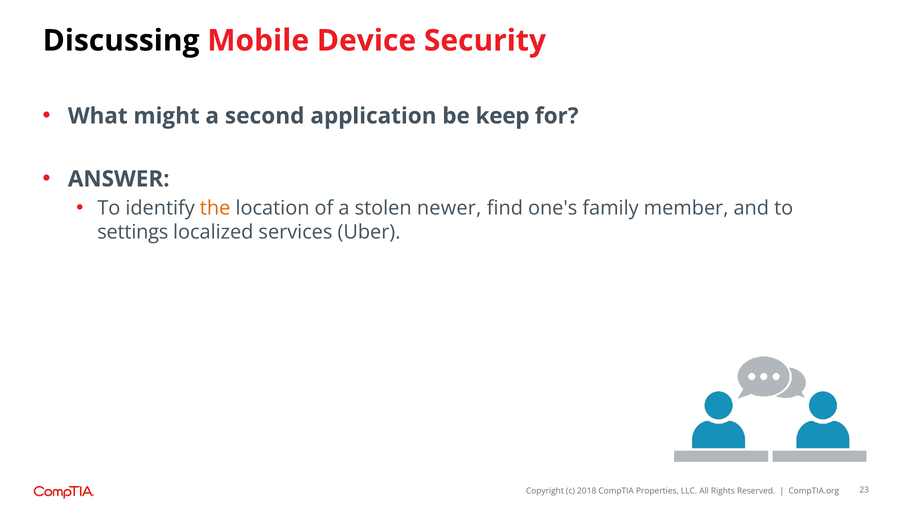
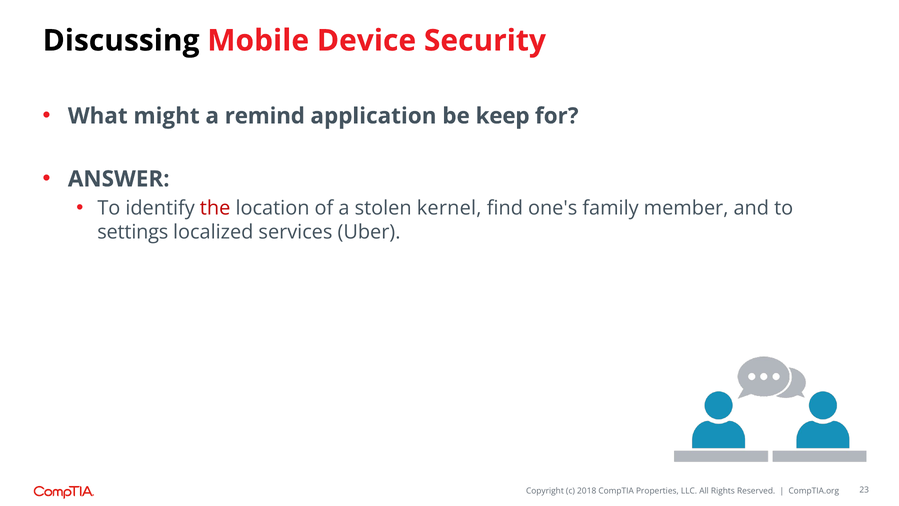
second: second -> remind (265, 116)
the colour: orange -> red (215, 208)
newer: newer -> kernel (449, 208)
